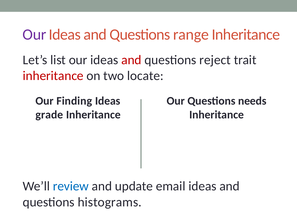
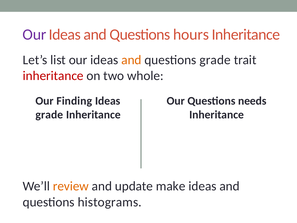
range: range -> hours (191, 35)
and colour: red -> orange (131, 60)
questions reject: reject -> grade (215, 60)
locate: locate -> whole (145, 76)
review colour: blue -> orange (71, 186)
email: email -> make (171, 186)
